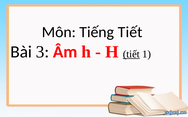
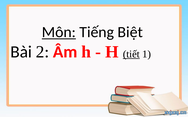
Môn underline: none -> present (59, 32)
Tiếng Tiết: Tiết -> Biệt (130, 32)
3: 3 -> 2 (40, 52)
